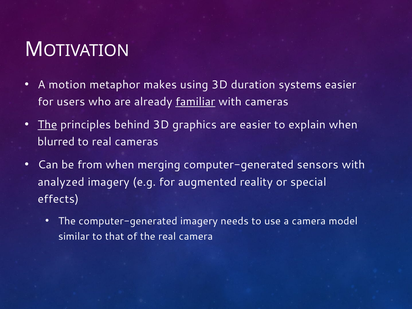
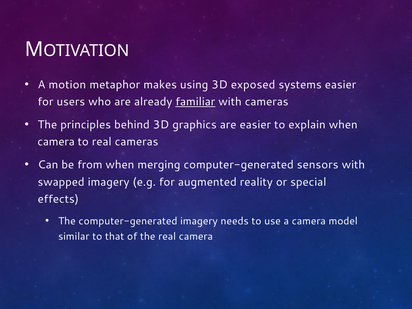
duration: duration -> exposed (253, 85)
The underline: present -> none (47, 125)
blurred: blurred -> camera (56, 142)
analyzed: analyzed -> swapped (61, 182)
